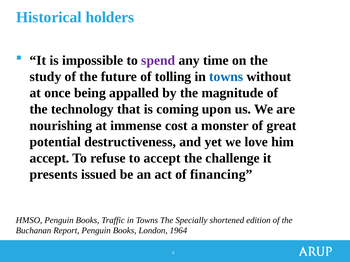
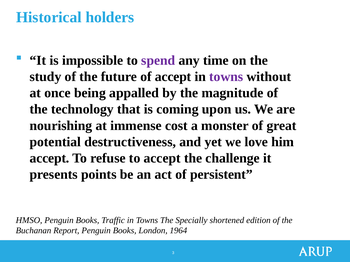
of tolling: tolling -> accept (173, 77)
towns colour: blue -> purple (226, 77)
issued: issued -> points (99, 175)
financing: financing -> persistent (221, 175)
